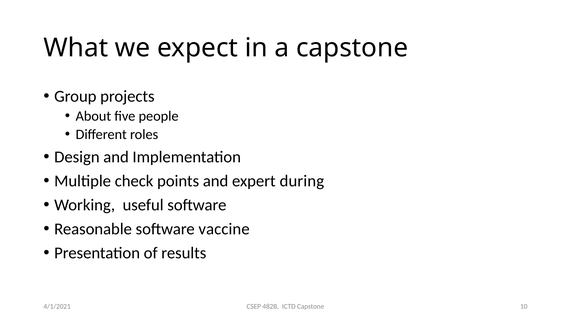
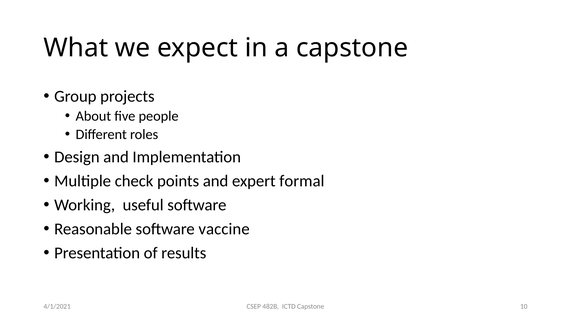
during: during -> formal (302, 181)
